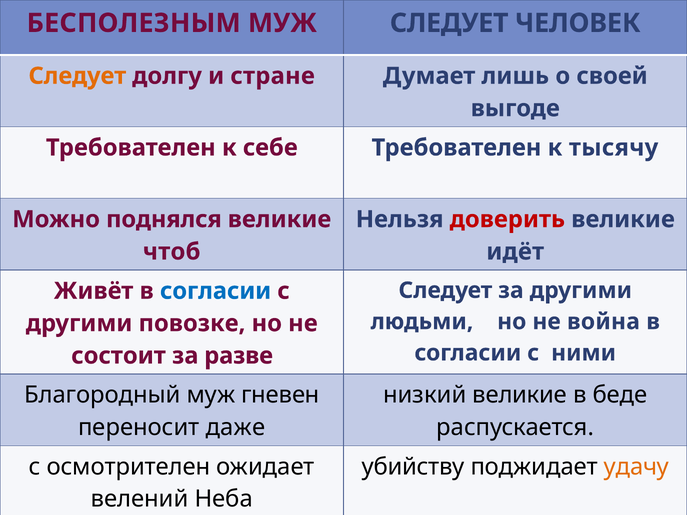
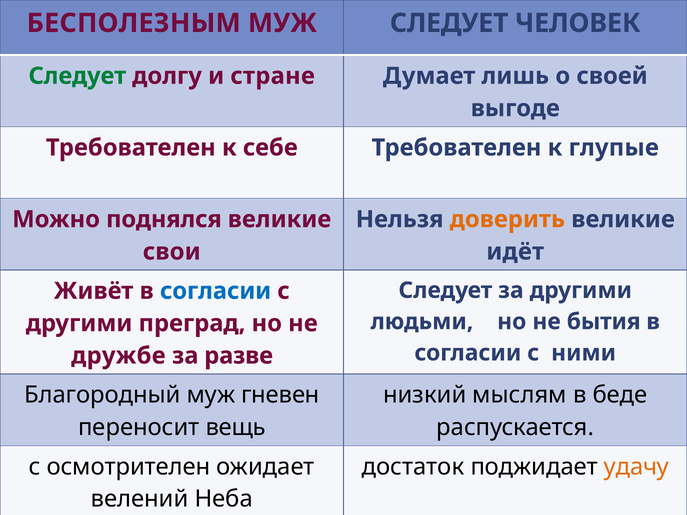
Следует colour: orange -> green (77, 76)
тысячу: тысячу -> глупые (614, 148)
доверить colour: red -> orange (507, 219)
чтоб: чтоб -> свои (172, 252)
война: война -> бытия (604, 322)
повозке: повозке -> преград (192, 324)
состоит: состоит -> дружбе (118, 356)
низкий великие: великие -> мыслям (520, 395)
даже: даже -> вещь (236, 428)
убийству: убийству -> достаток (413, 467)
